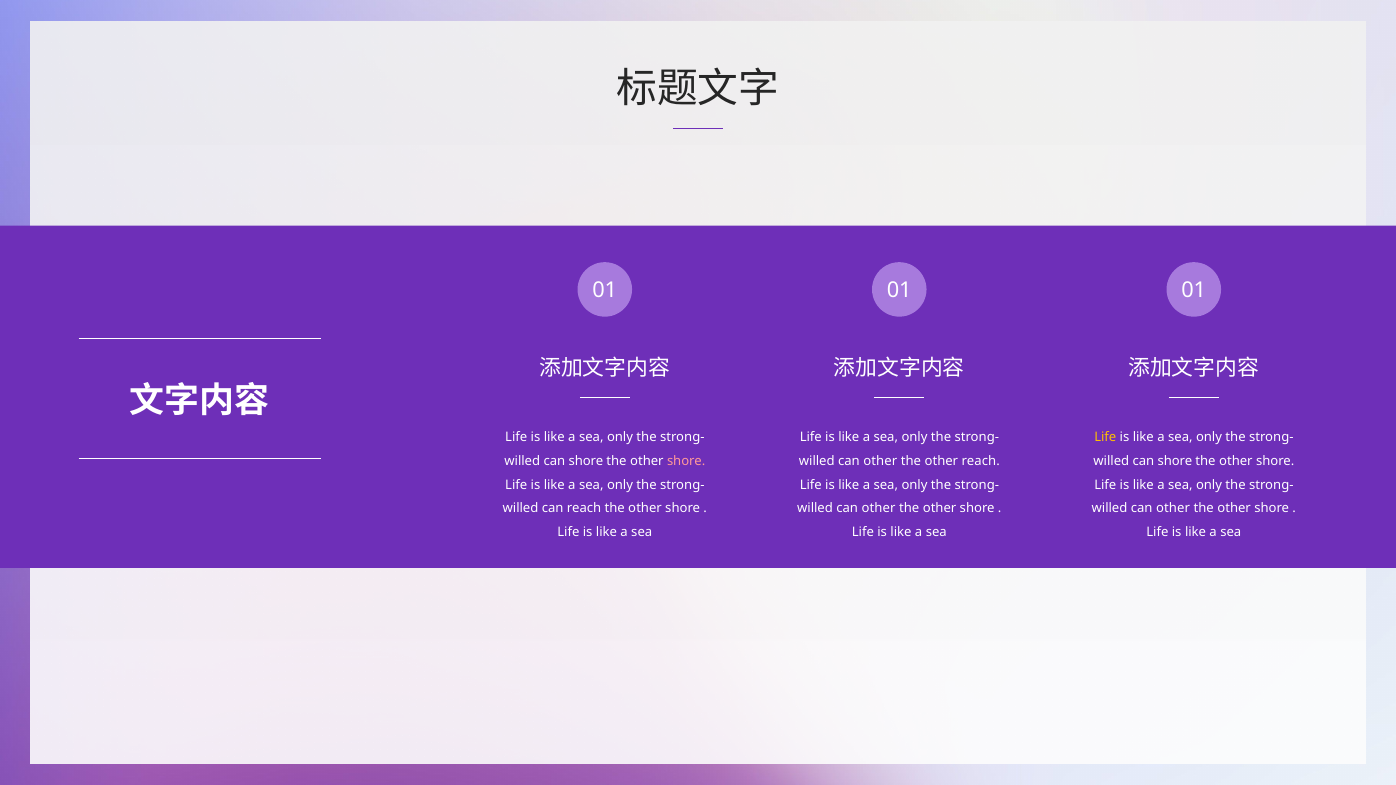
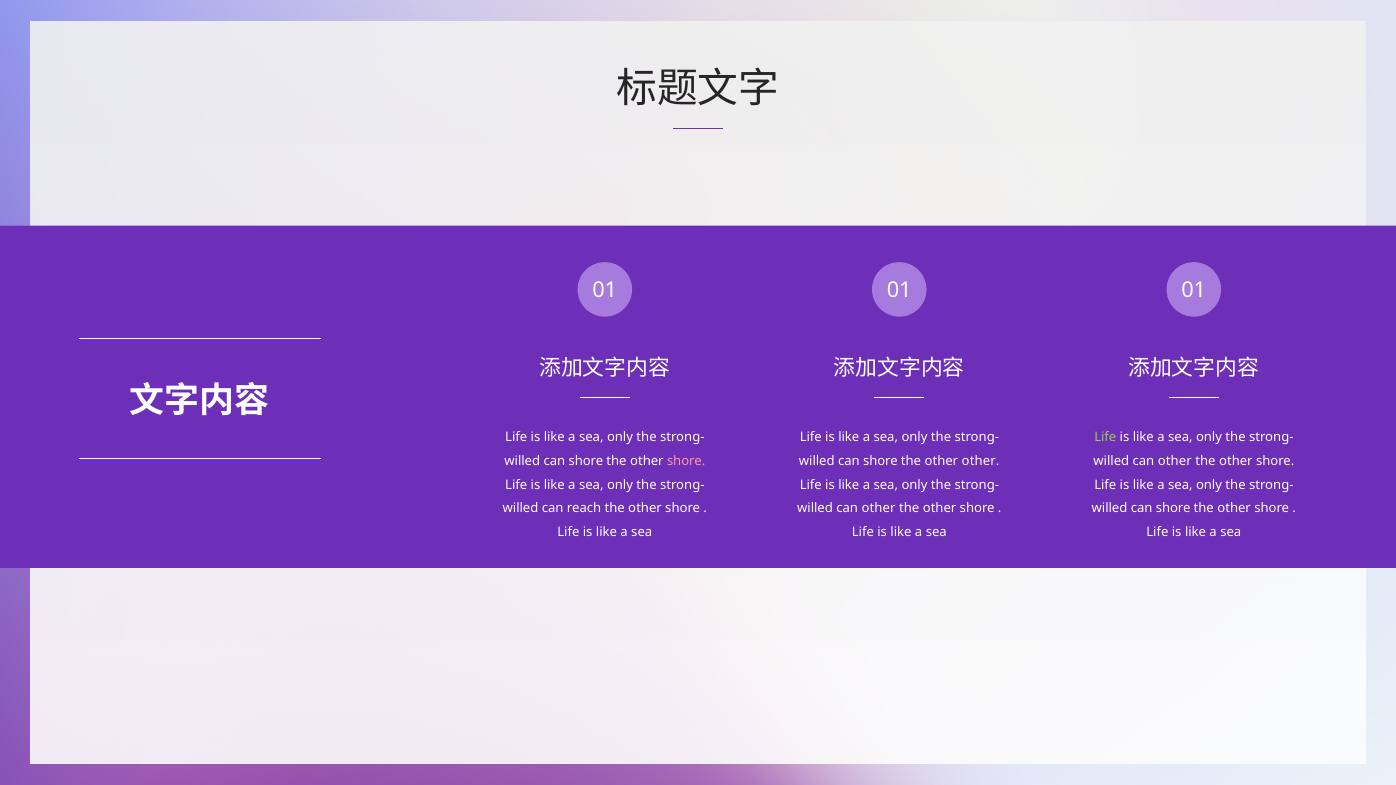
Life colour: yellow -> light green (1105, 438)
other: other -> shore (880, 461)
other reach: reach -> other (981, 461)
shore: shore -> other (1175, 461)
other: other -> shore (1173, 508)
